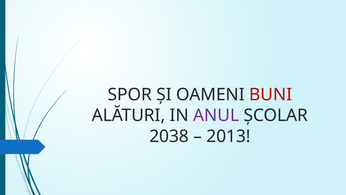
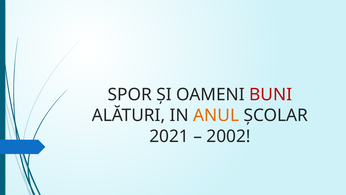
ANUL colour: purple -> orange (216, 115)
2038: 2038 -> 2021 (169, 136)
2013: 2013 -> 2002 (229, 136)
